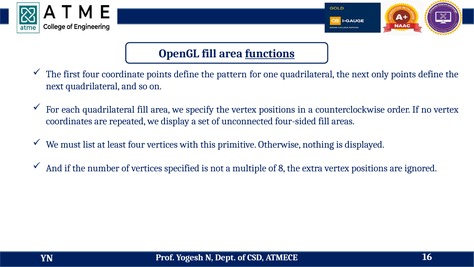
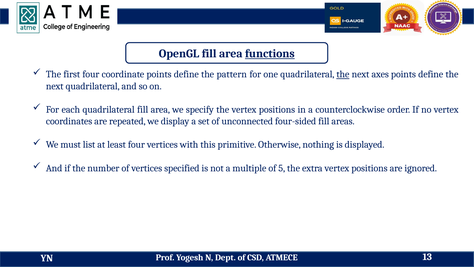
the underline: none -> present (343, 74)
only: only -> axes (380, 74)
8: 8 -> 5 (282, 168)
16: 16 -> 13 (427, 257)
